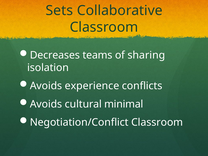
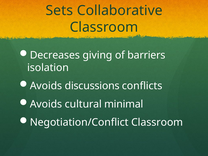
teams: teams -> giving (97, 55)
sharing: sharing -> barriers (146, 55)
experience: experience -> discussions (92, 86)
